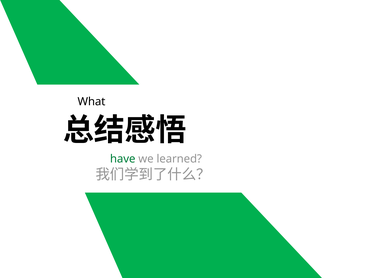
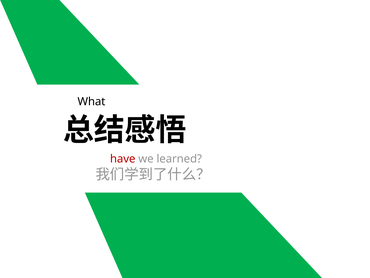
have colour: green -> red (123, 159)
